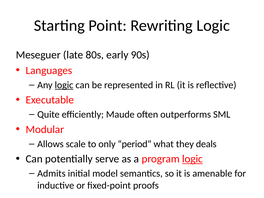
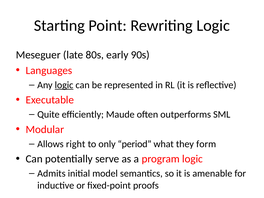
scale: scale -> right (76, 144)
deals: deals -> form (206, 144)
logic underline: present -> none (193, 159)
